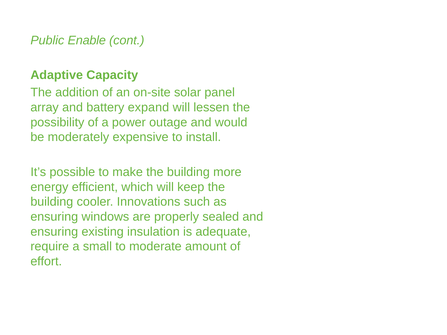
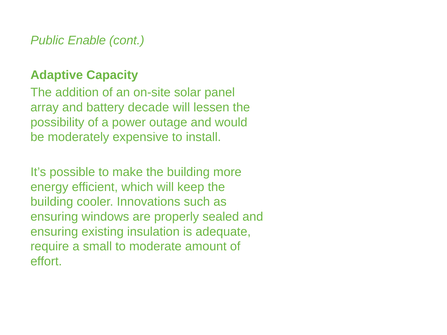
expand: expand -> decade (148, 107)
